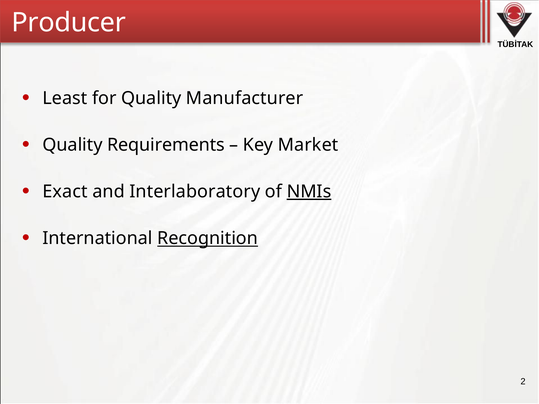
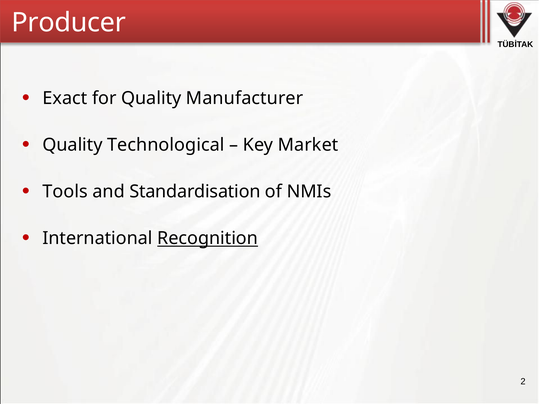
Least: Least -> Exact (65, 98)
Requirements: Requirements -> Technological (166, 145)
Exact: Exact -> Tools (65, 192)
Interlaboratory: Interlaboratory -> Standardisation (195, 192)
NMIs underline: present -> none (309, 192)
